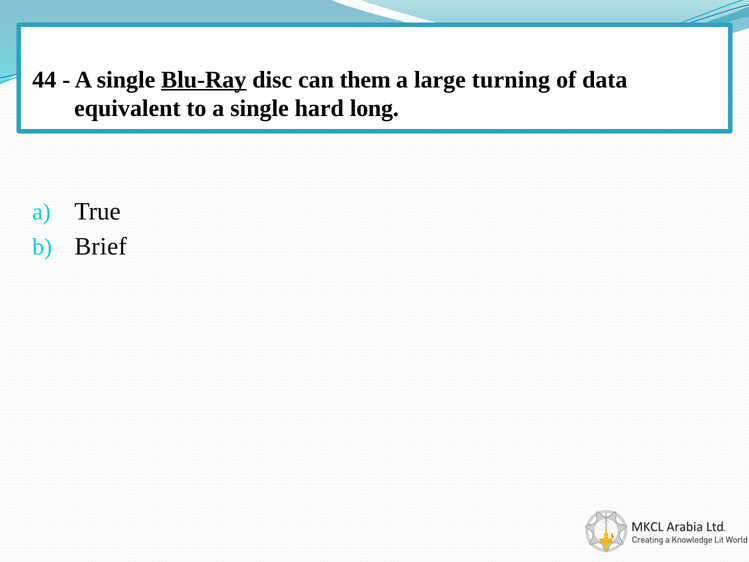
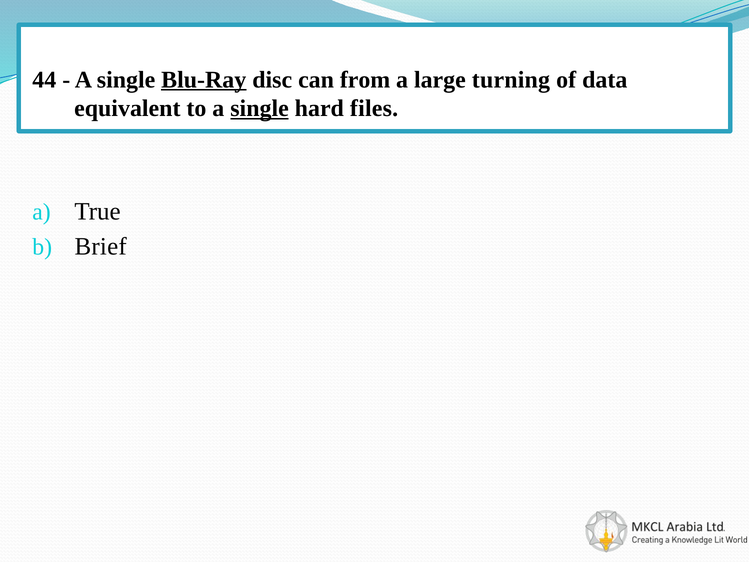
them: them -> from (365, 80)
single underline: none -> present (260, 108)
long: long -> files (374, 108)
